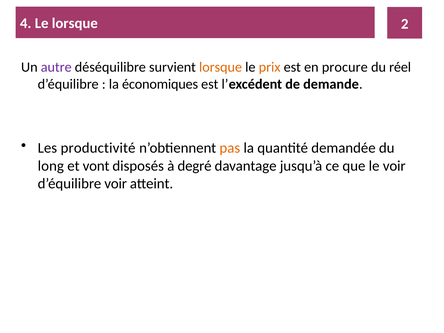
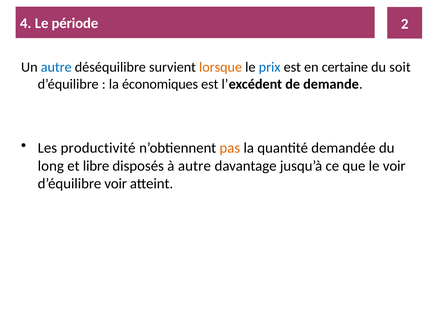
Le lorsque: lorsque -> période (75, 23)
autre colour: purple -> blue (56, 67)
prix colour: orange -> blue (270, 67)
procure: procure -> certaine (345, 67)
réel: réel -> soit (400, 67)
vont: vont -> libre (96, 166)
à degré: degré -> autre (194, 166)
